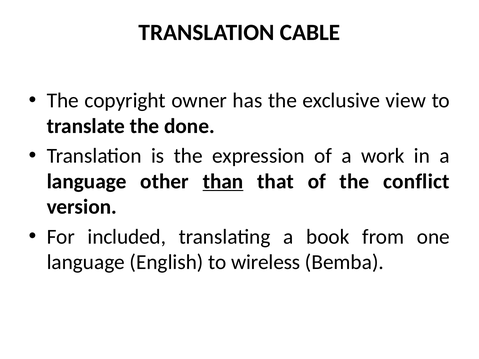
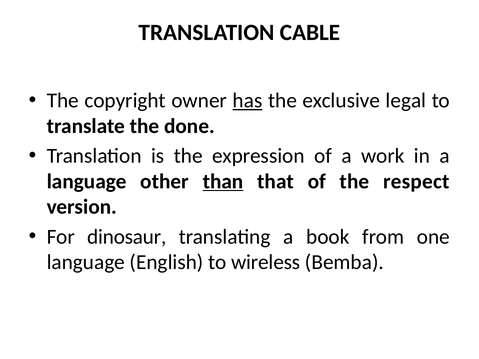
has underline: none -> present (248, 101)
view: view -> legal (406, 101)
conflict: conflict -> respect (416, 181)
included: included -> dinosaur (127, 237)
